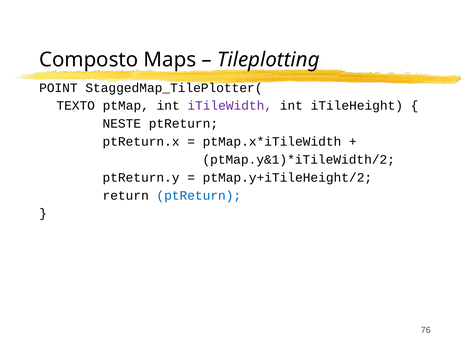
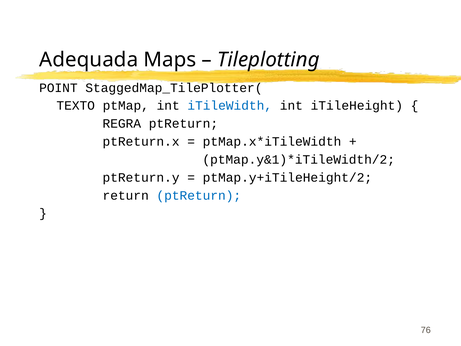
Composto: Composto -> Adequada (89, 60)
iTileWidth colour: purple -> blue (230, 106)
NESTE: NESTE -> REGRA (122, 124)
